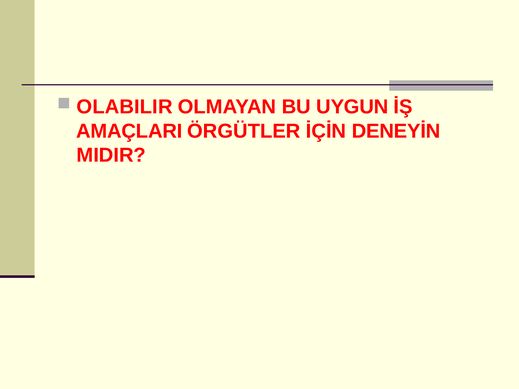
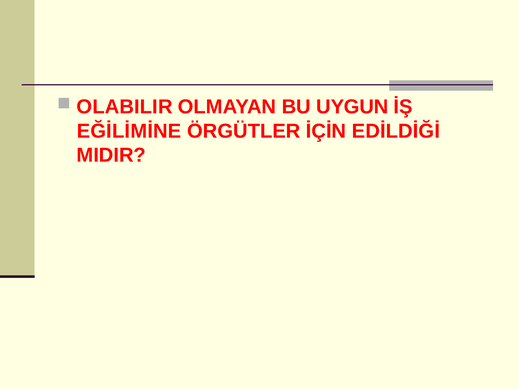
AMAÇLARI: AMAÇLARI -> EĞİLİMİNE (129, 131)
DENEYİN: DENEYİN -> EDİLDİĞİ (396, 131)
